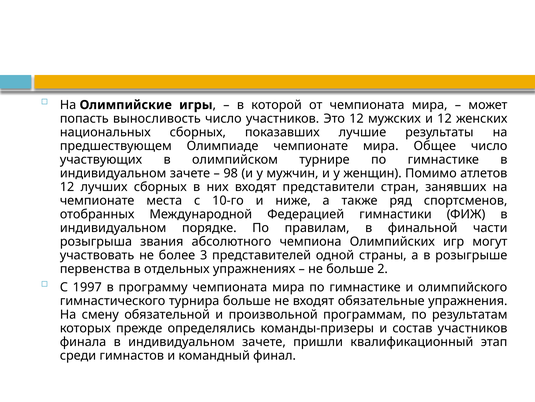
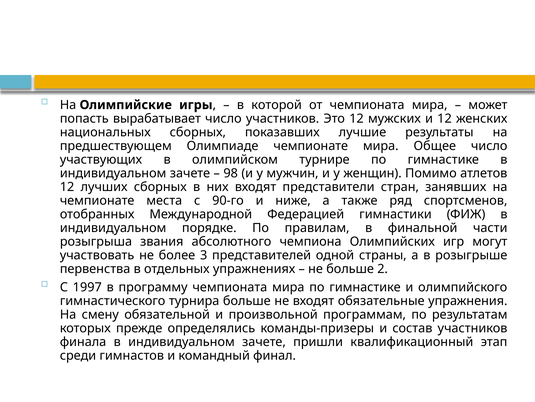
выносливость: выносливость -> вырабатывает (157, 118)
10-го: 10-го -> 90-го (228, 200)
